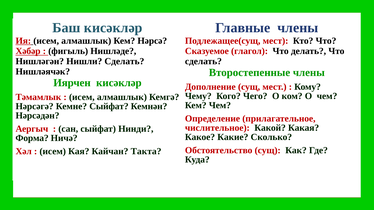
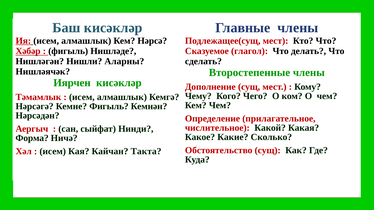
Нишли Сделать: Сделать -> Аларны (124, 61)
Кемне Сыйфат: Сыйфат -> Фигыль (109, 106)
